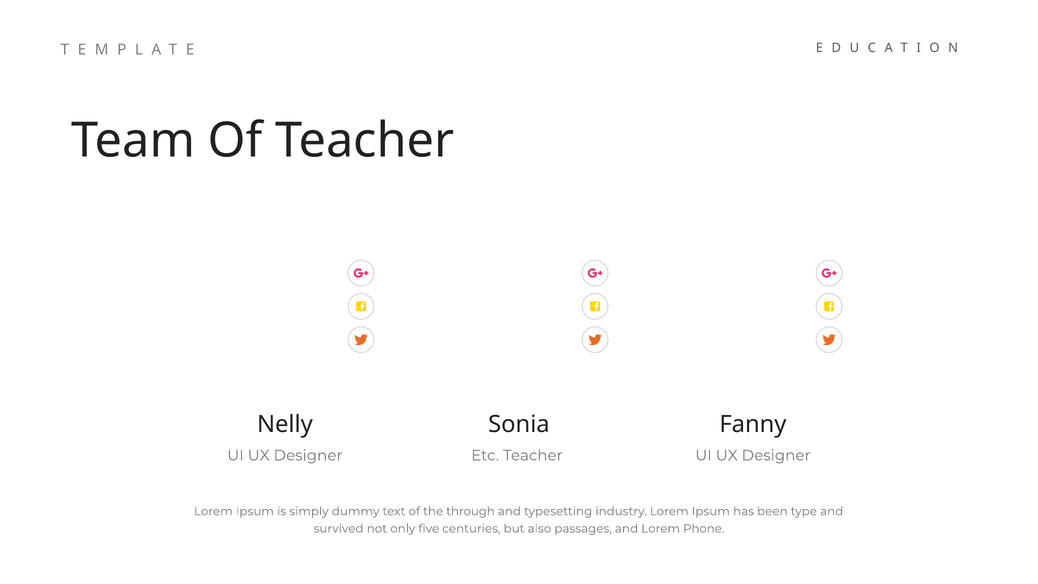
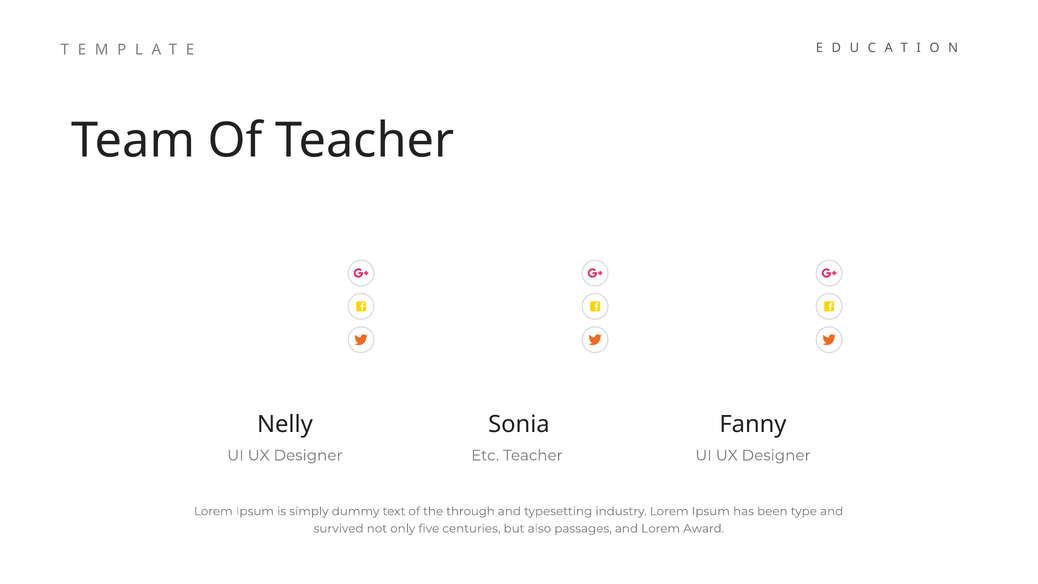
Phone: Phone -> Award (704, 528)
